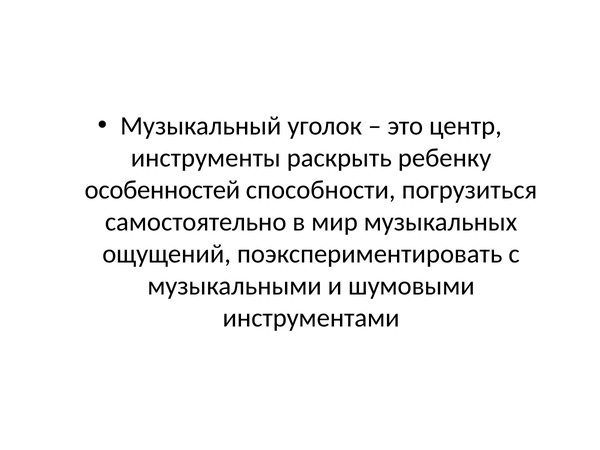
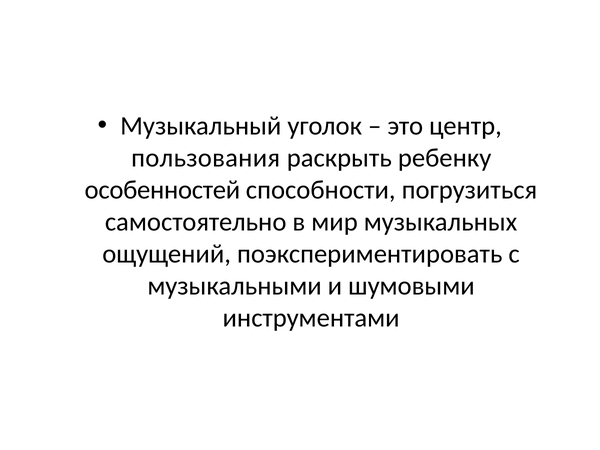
инструменты: инструменты -> пользования (206, 158)
